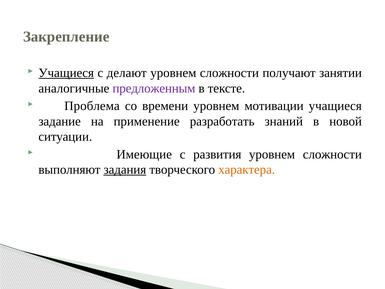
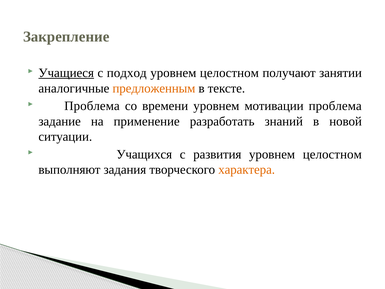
делают: делают -> подход (127, 73)
сложности: сложности -> целостном (229, 73)
предложенным colour: purple -> orange (154, 88)
мотивации учащиеся: учащиеся -> проблема (335, 106)
Имеющие: Имеющие -> Учащихся (144, 154)
сложности: сложности -> целостном (332, 154)
задания underline: present -> none (125, 170)
